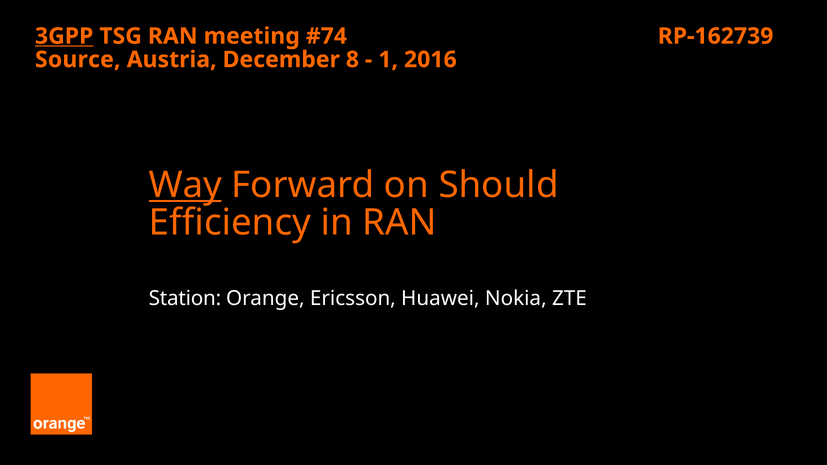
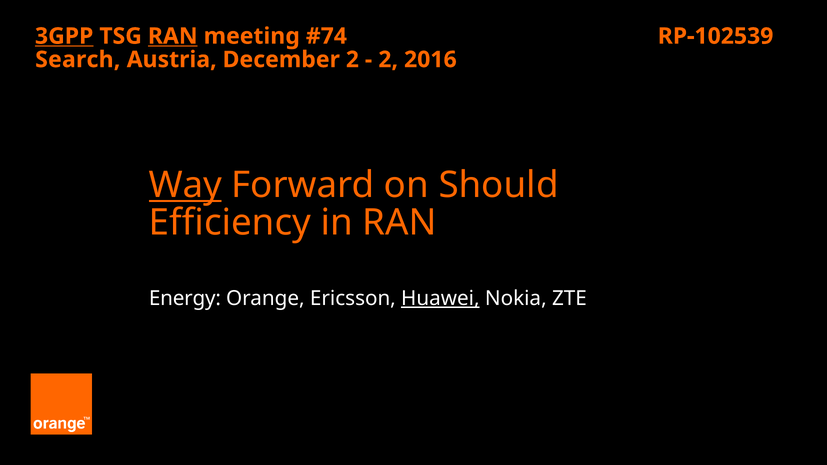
RAN underline: none -> present (173, 36)
RP-162739: RP-162739 -> RP-102539 (716, 36)
Source: Source -> Search (78, 60)
December 8: 8 -> 2 (352, 60)
1: 1 -> 2 (388, 60)
Station: Station -> Energy (185, 298)
Huawei underline: none -> present (440, 298)
